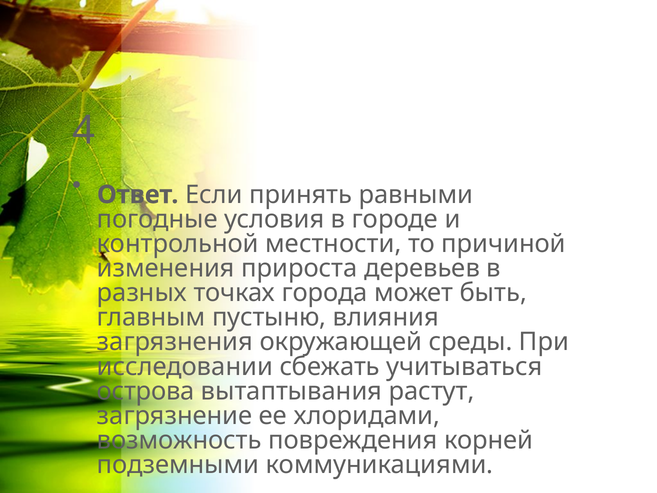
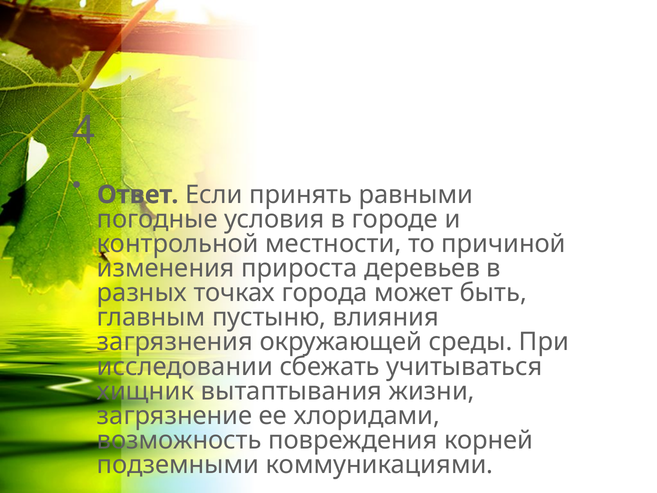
острова: острова -> хищник (146, 391)
растут: растут -> жизни (432, 391)
